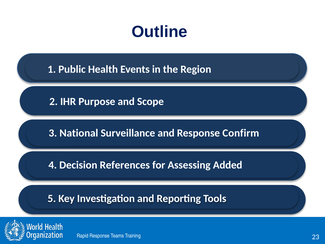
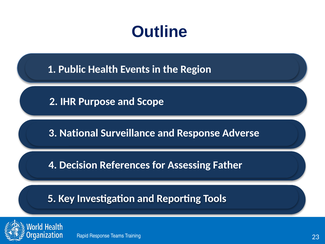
Confirm: Confirm -> Adverse (241, 133)
Added: Added -> Father (228, 165)
